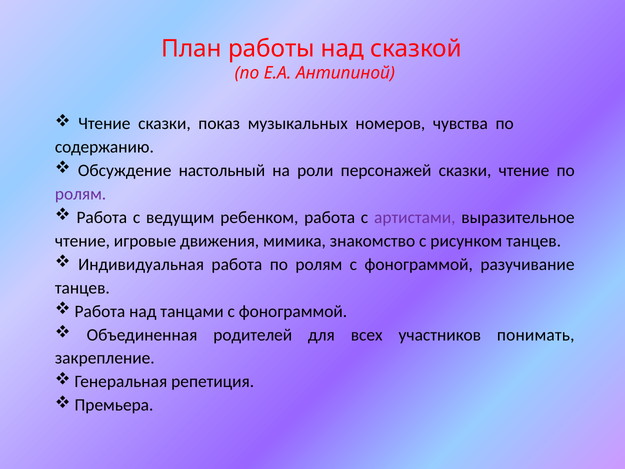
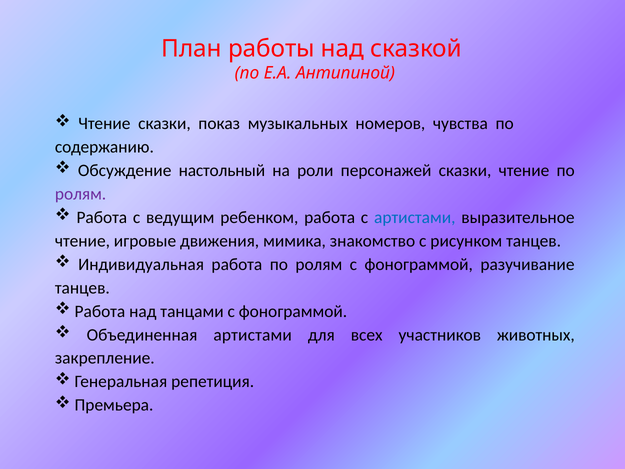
артистами colour: purple -> blue (415, 217)
Объединенная родителей: родителей -> артистами (253, 335)
понимать: понимать -> животных (536, 335)
